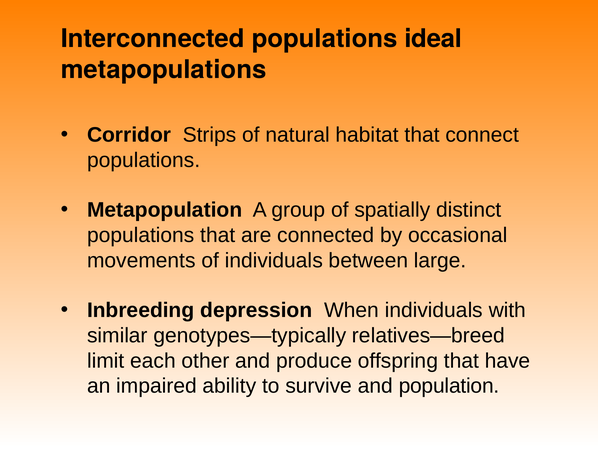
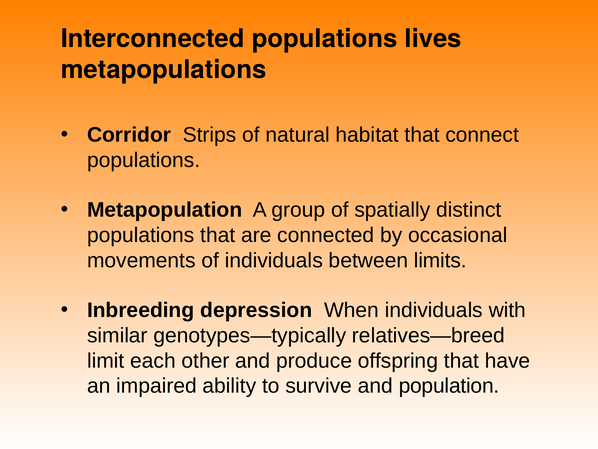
ideal: ideal -> lives (433, 39)
large: large -> limits (440, 260)
